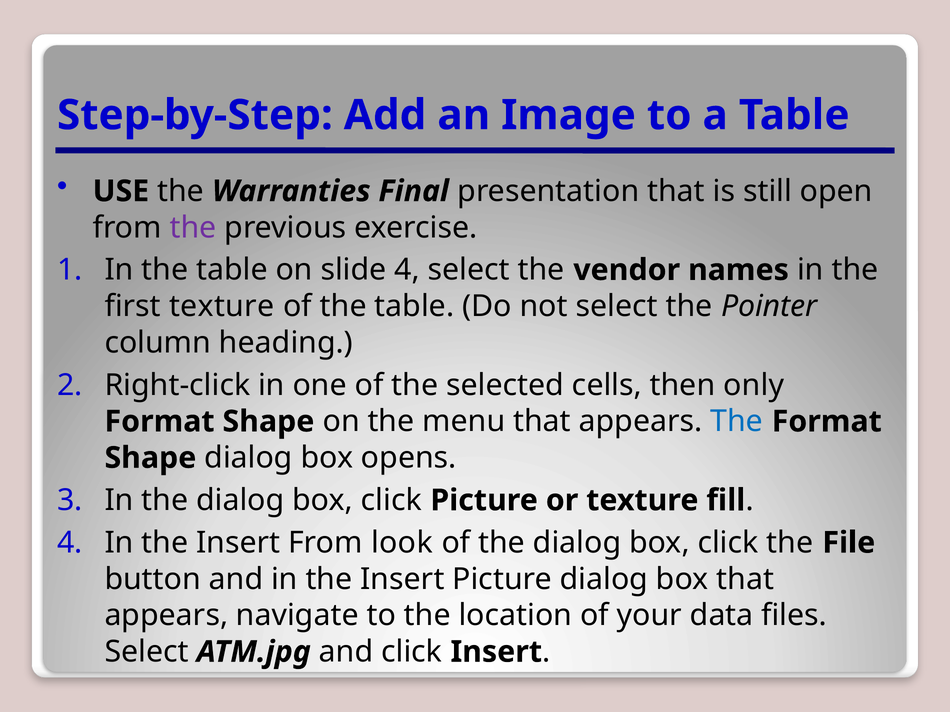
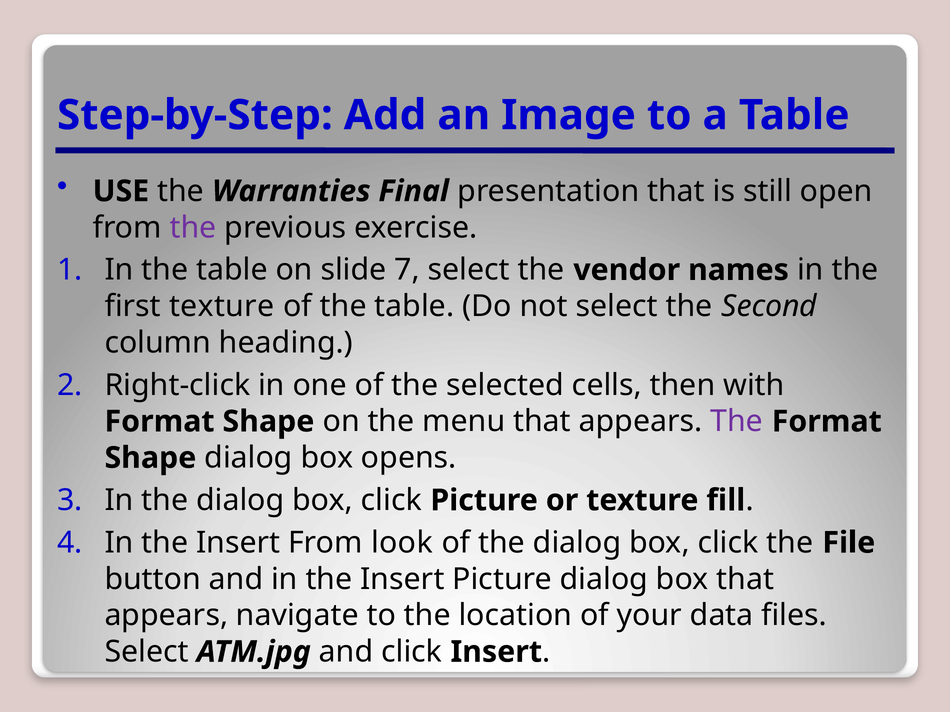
slide 4: 4 -> 7 (407, 270)
Pointer: Pointer -> Second (769, 307)
only: only -> with (754, 385)
The colour: blue -> purple (737, 422)
